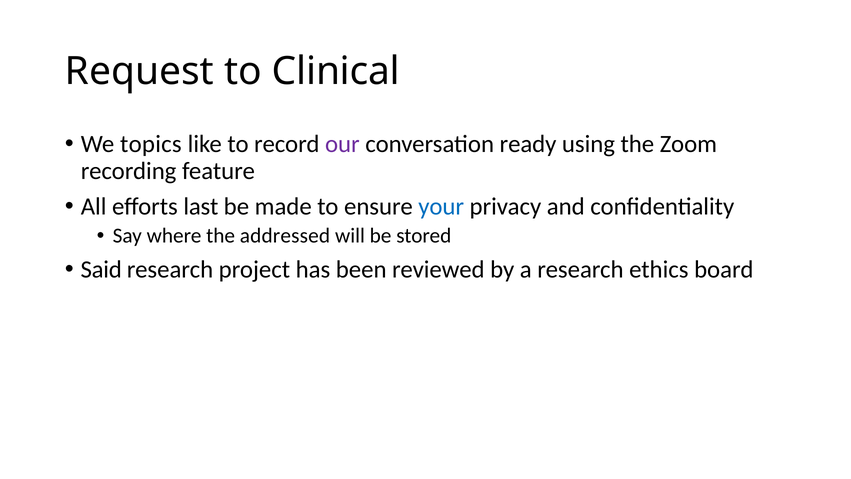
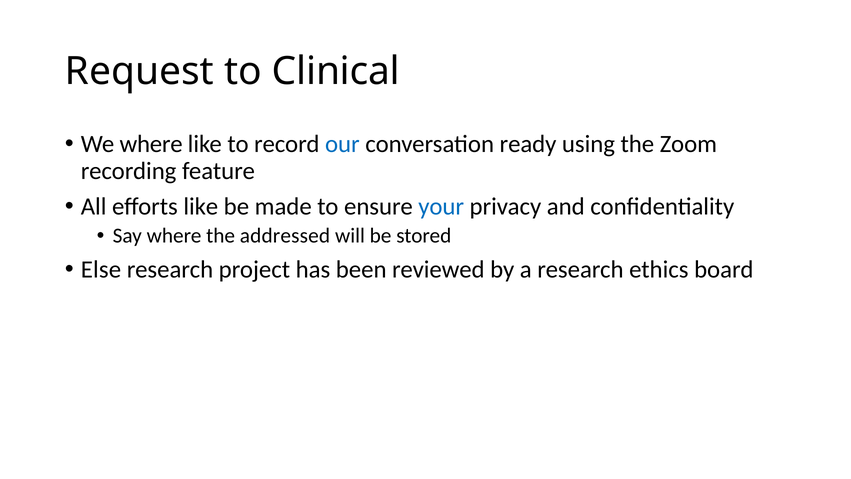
We topics: topics -> where (151, 144)
our colour: purple -> blue (342, 144)
efforts last: last -> like (201, 206)
Said: Said -> Else (101, 269)
